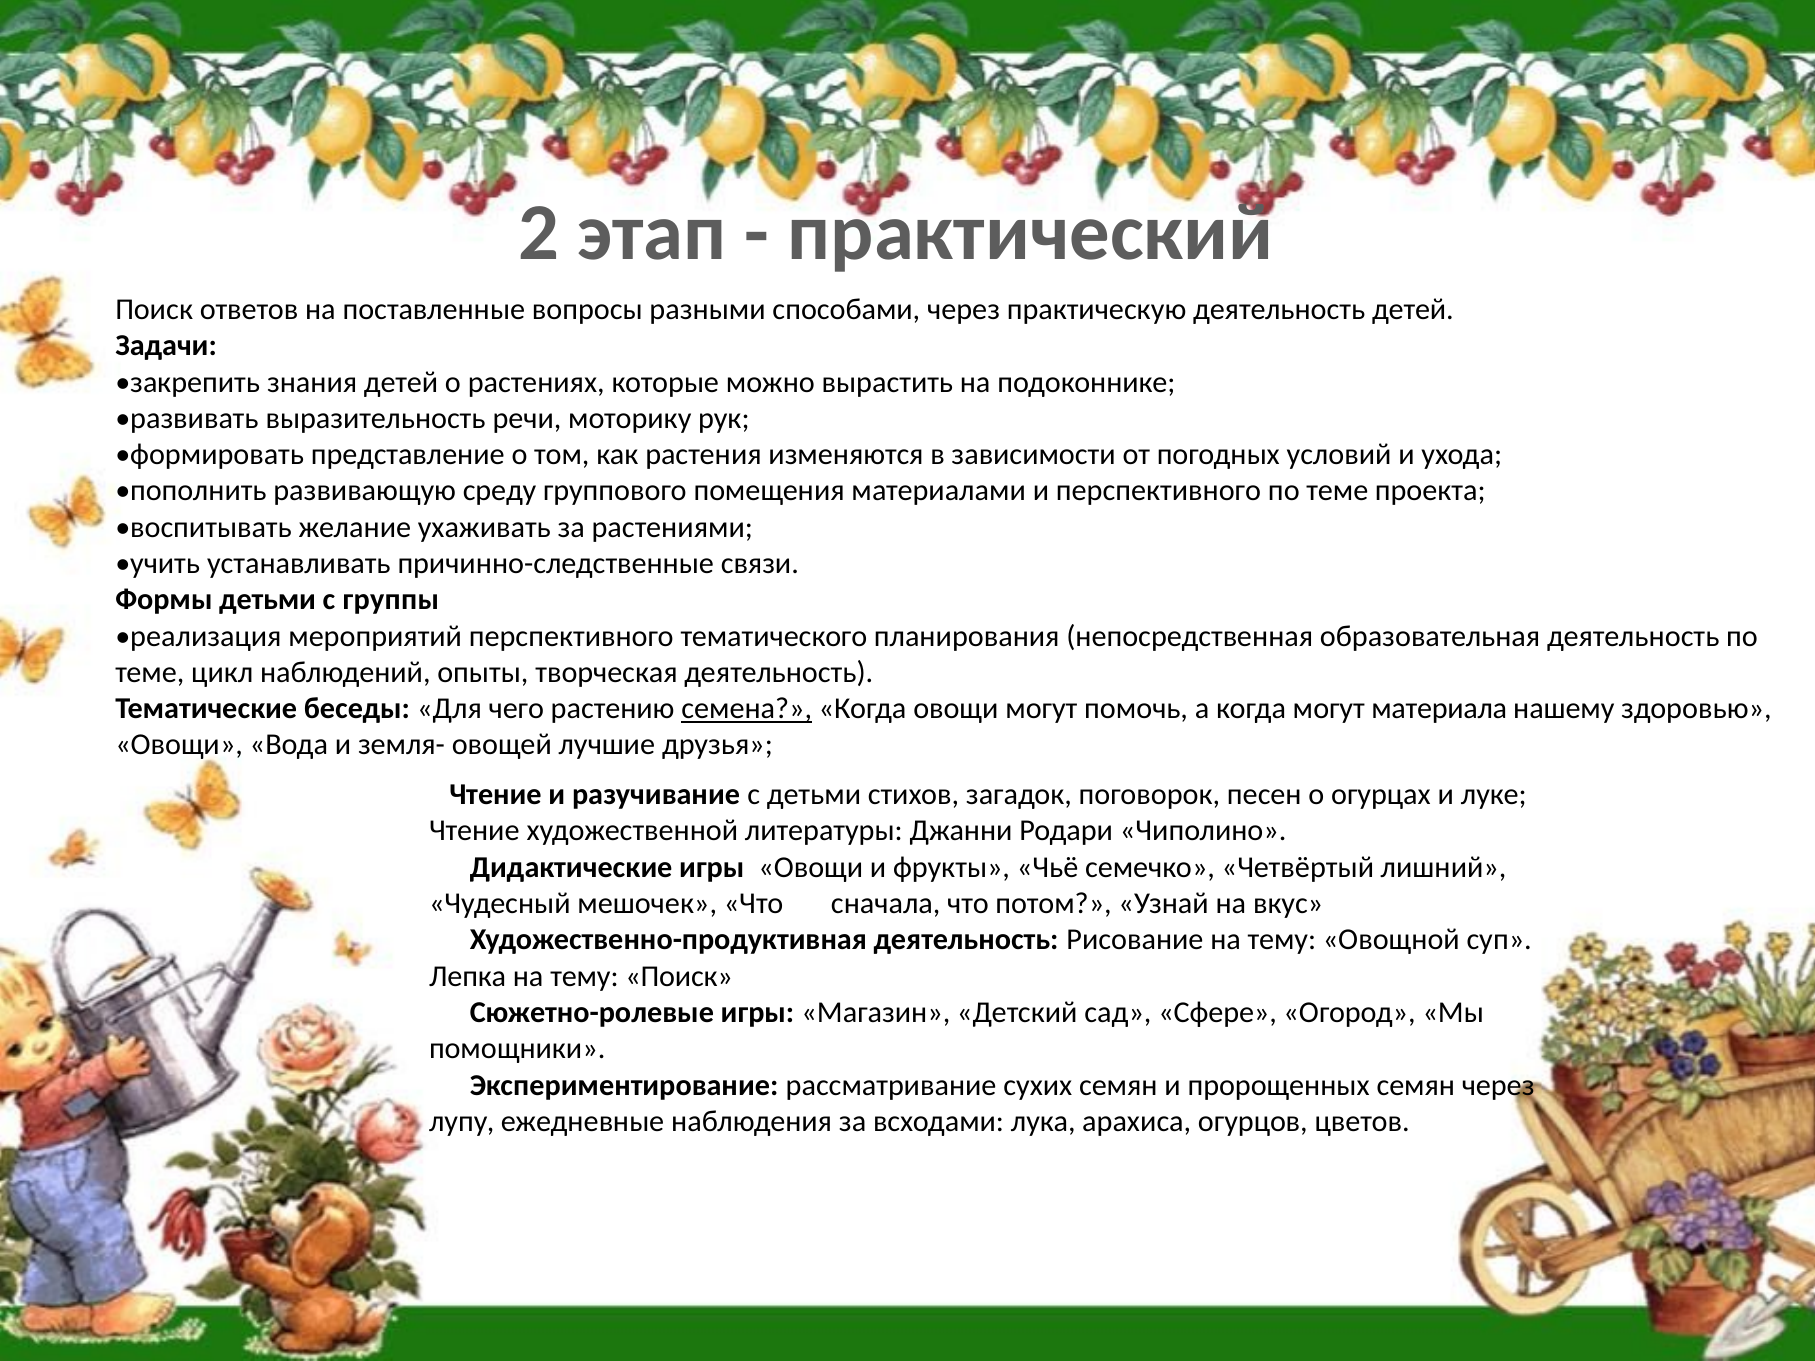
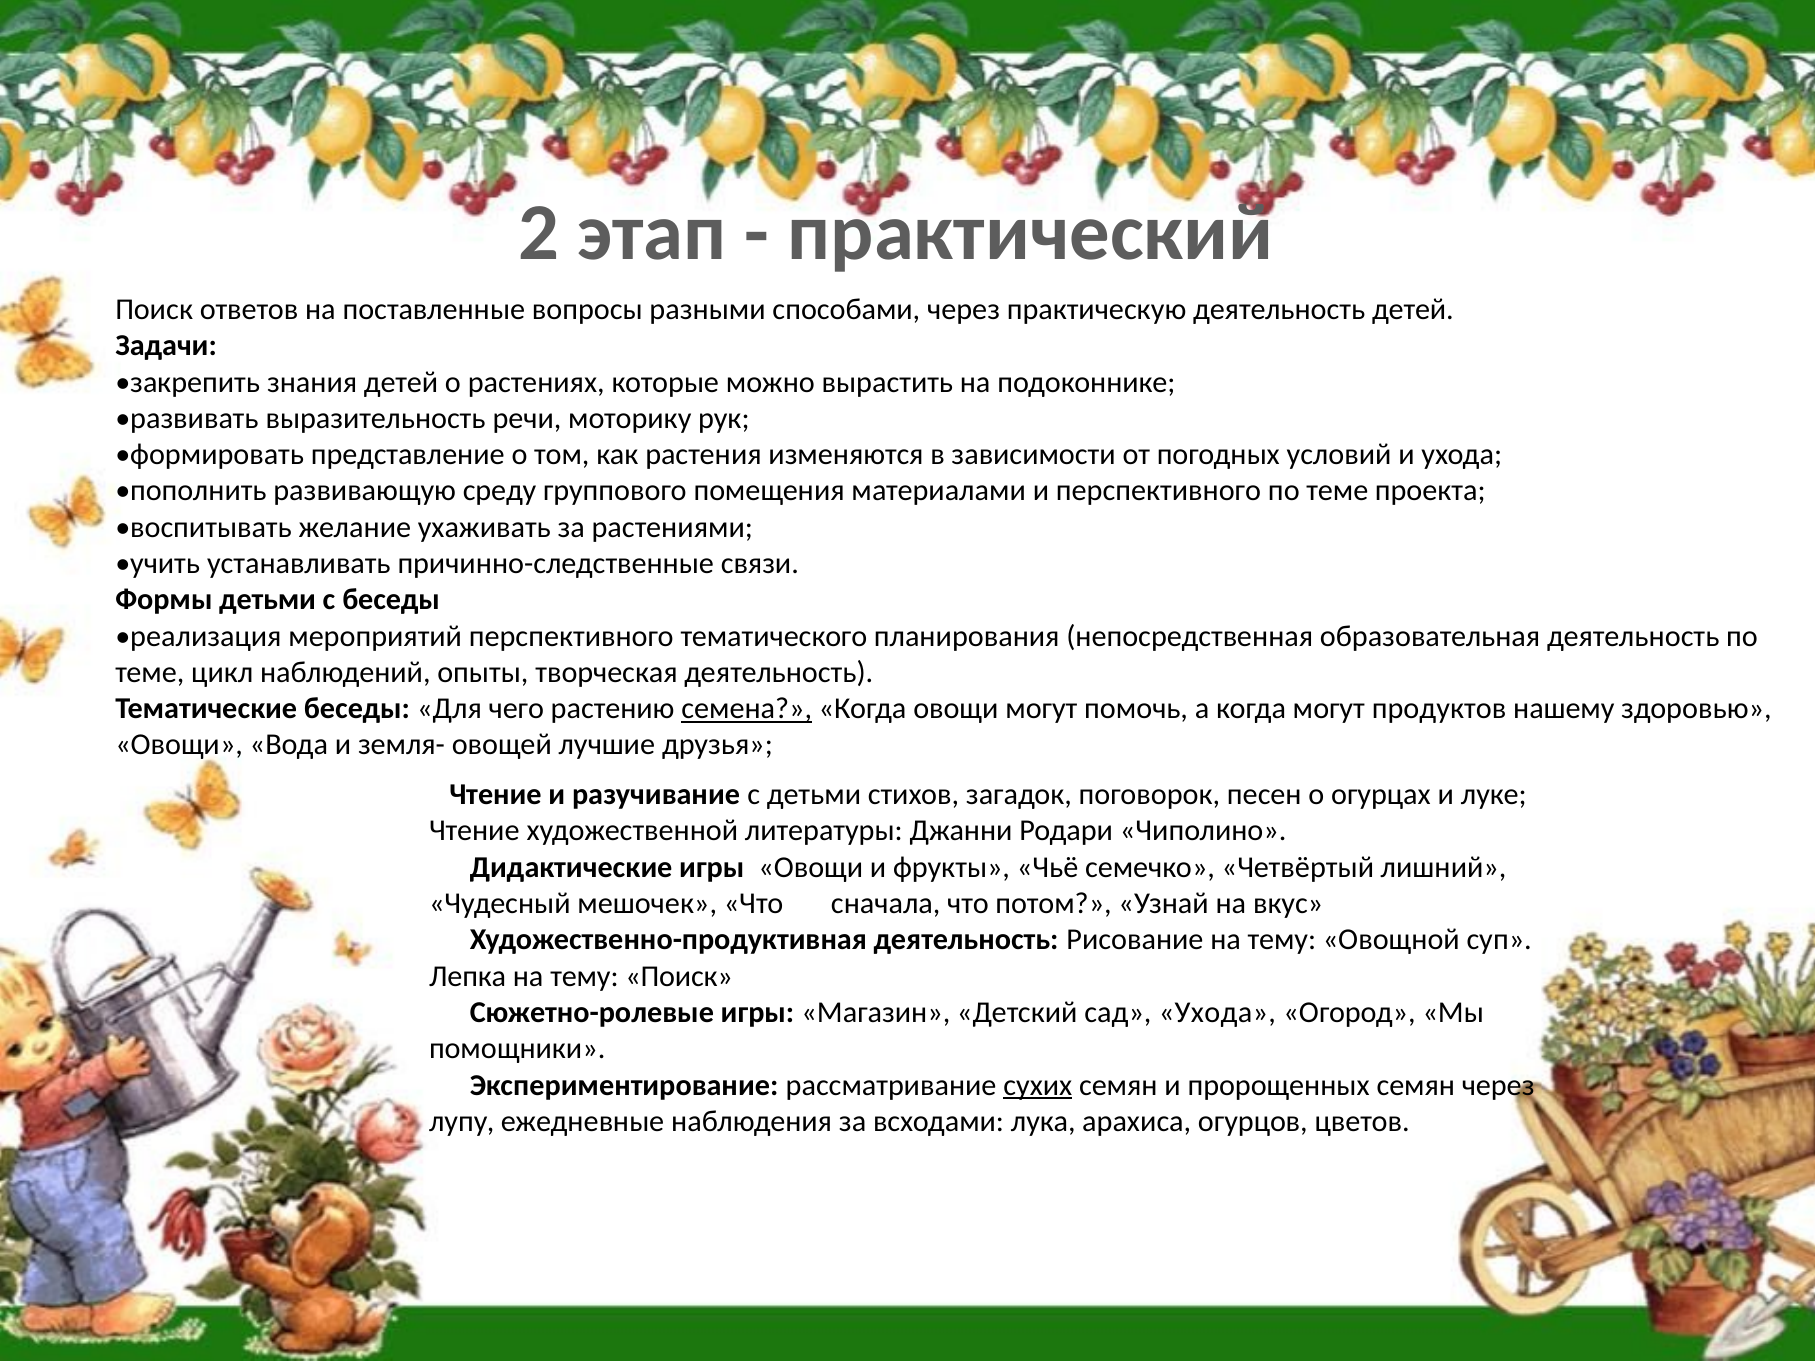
с группы: группы -> беседы (391, 600)
материала: материала -> продуктов (1439, 709)
сад Сфере: Сфере -> Ухода (1217, 1013)
сухих underline: none -> present (1038, 1085)
